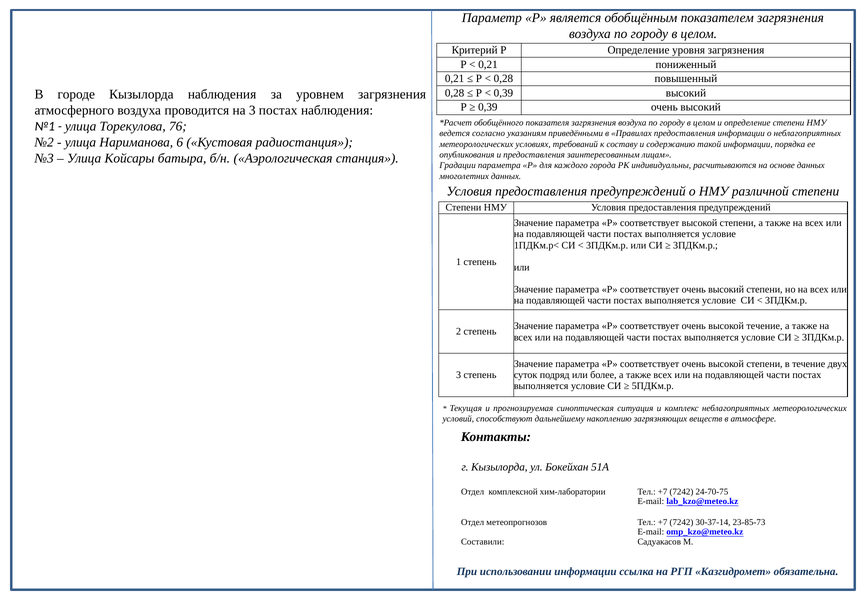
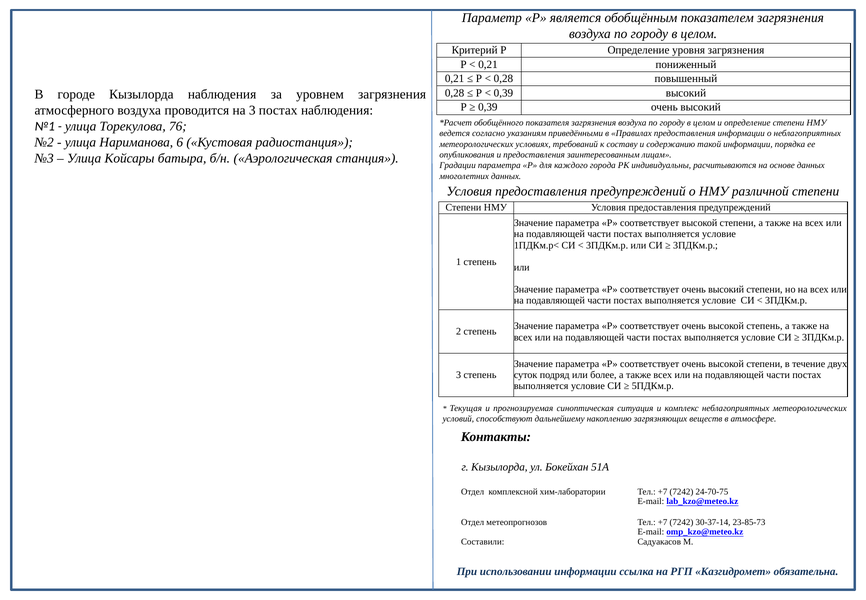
высокой течение: течение -> степень (764, 326)
